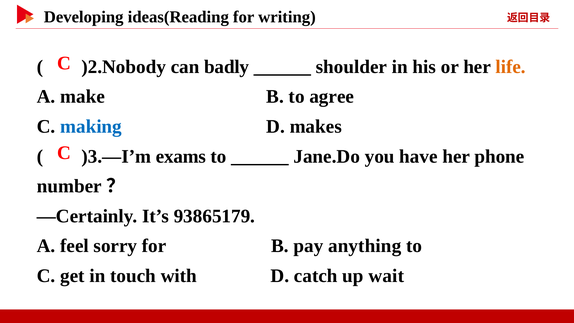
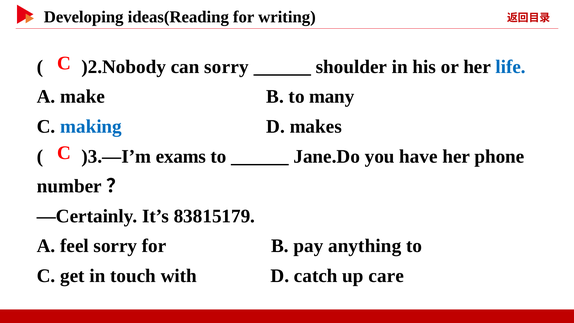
can badly: badly -> sorry (226, 67)
life colour: orange -> blue (511, 67)
agree: agree -> many (332, 97)
93865179: 93865179 -> 83815179 (214, 216)
wait: wait -> care (386, 276)
